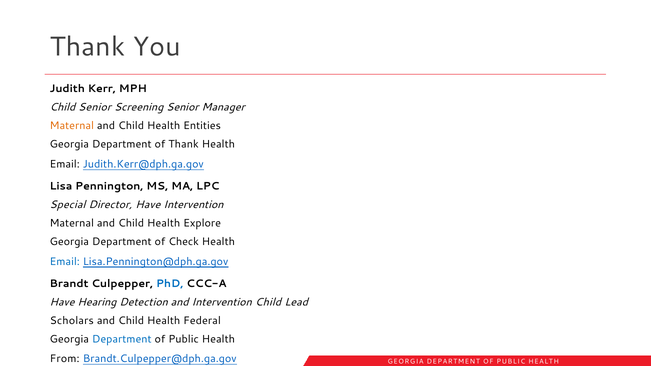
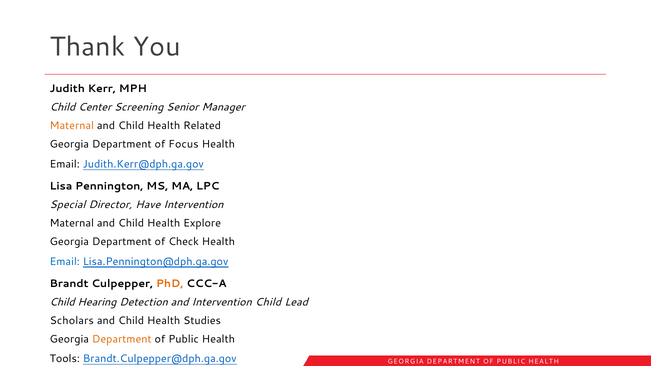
Child Senior: Senior -> Center (95, 107)
Entities: Entities -> Related (202, 126)
of Thank: Thank -> Focus (183, 144)
PhD colour: blue -> orange (170, 284)
Have: Have -> Child (62, 302)
Federal: Federal -> Studies (202, 321)
Department colour: blue -> orange (122, 339)
From: From -> Tools (65, 359)
